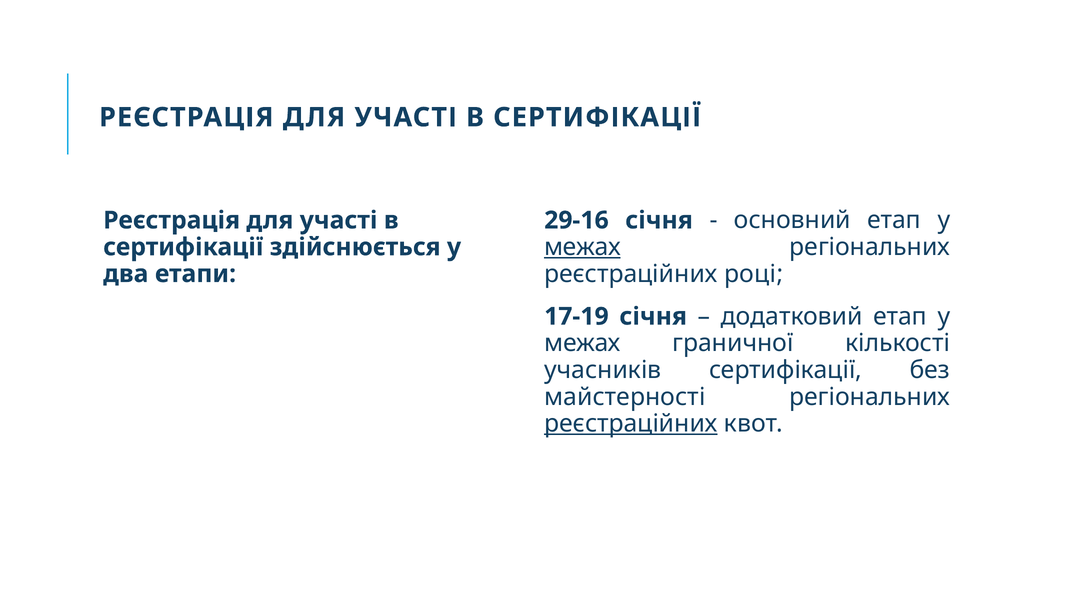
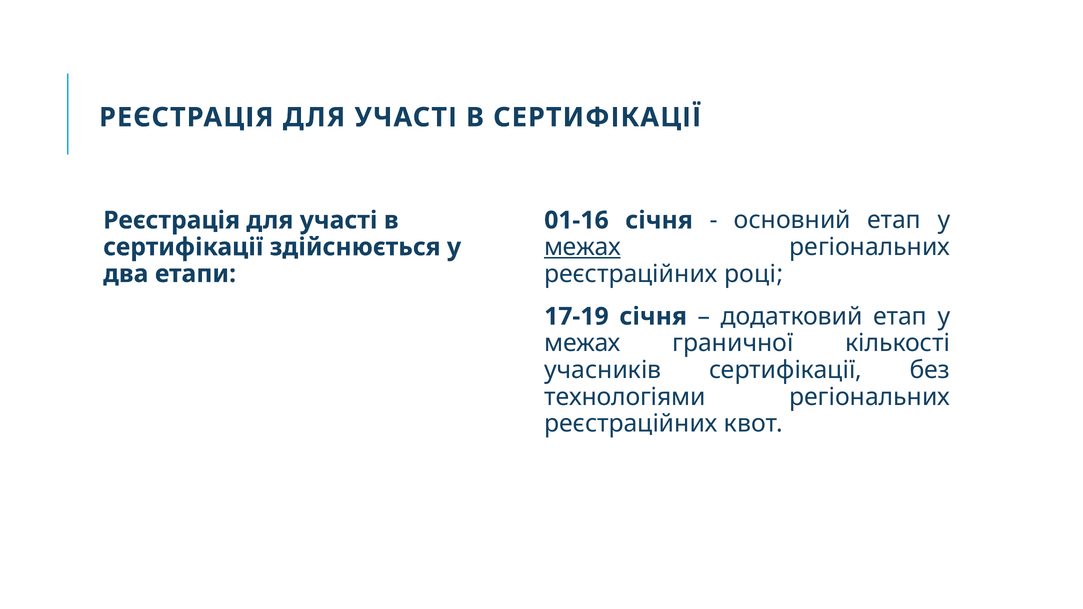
29-16: 29-16 -> 01-16 (576, 220)
майстерності: майстерності -> технологіями (625, 397)
реєстраційних underline: present -> none (631, 424)
